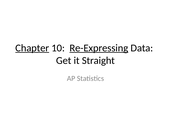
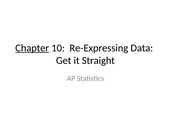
Re-Expressing underline: present -> none (99, 48)
